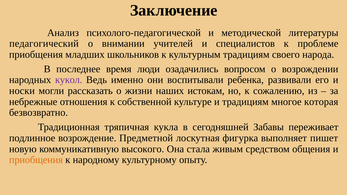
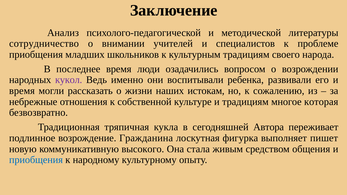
педагогический: педагогический -> сотрудничество (44, 44)
носки: носки -> время (22, 91)
Забавы: Забавы -> Автора (269, 127)
Предметной: Предметной -> Гражданина (146, 138)
приобщения colour: orange -> blue (36, 160)
